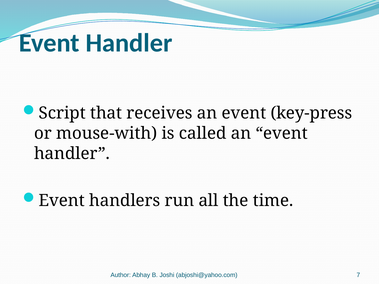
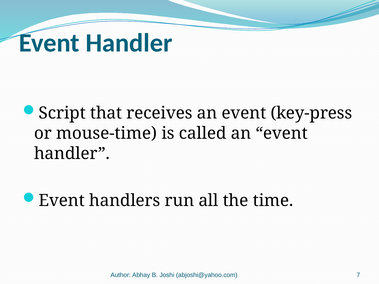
mouse-with: mouse-with -> mouse-time (107, 133)
